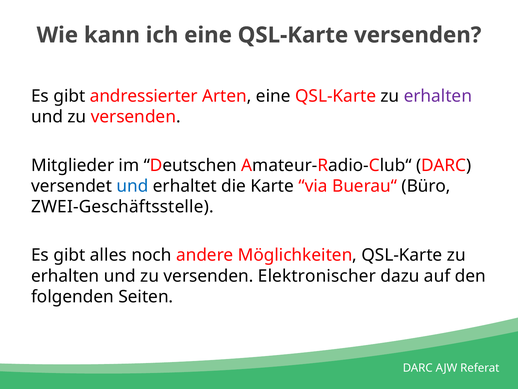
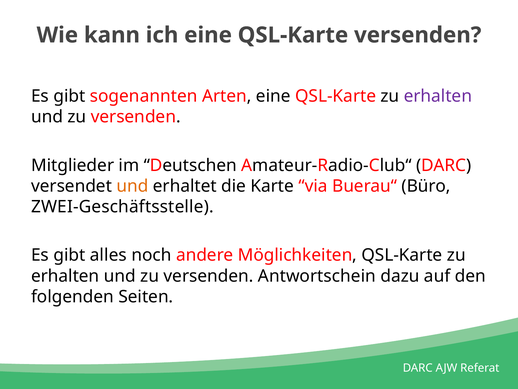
andressierter: andressierter -> sogenannten (144, 96)
und colour: blue -> orange (132, 186)
Elektronischer: Elektronischer -> Antwortschein (317, 276)
